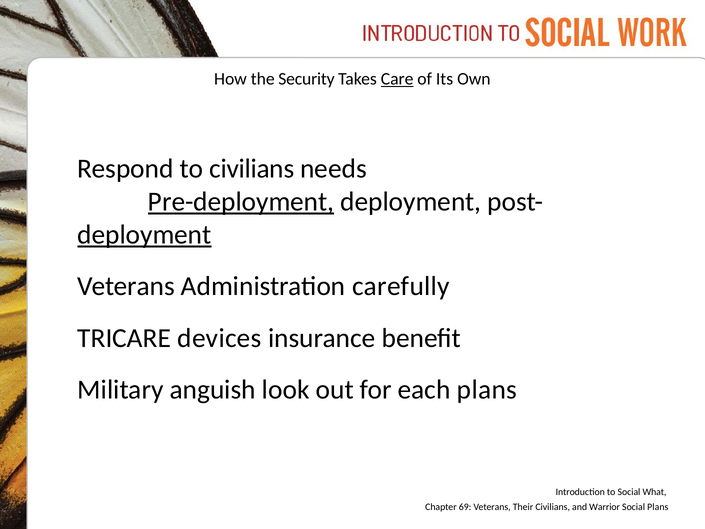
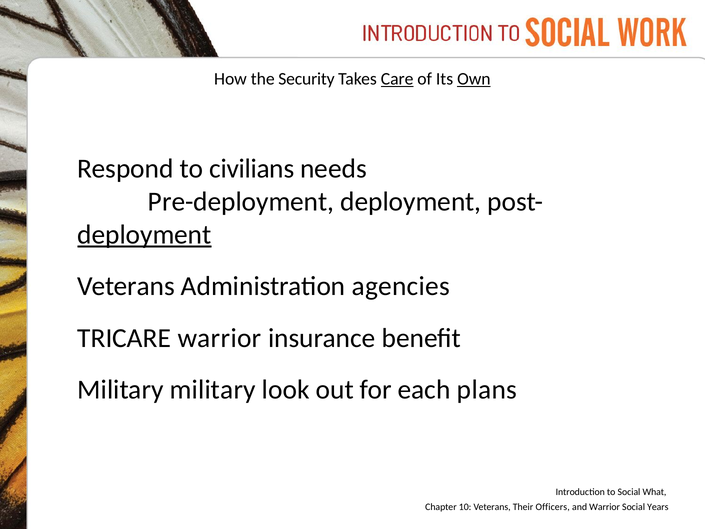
Own underline: none -> present (474, 79)
Pre-deployment underline: present -> none (241, 202)
carefully: carefully -> agencies (401, 286)
TRICARE devices: devices -> warrior (219, 338)
Military anguish: anguish -> military (213, 390)
69: 69 -> 10 (465, 507)
Their Civilians: Civilians -> Officers (553, 507)
Social Plans: Plans -> Years (658, 507)
